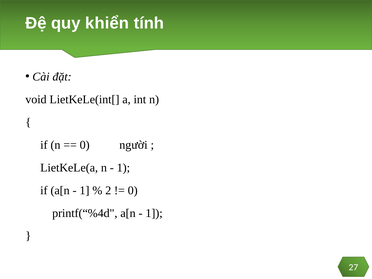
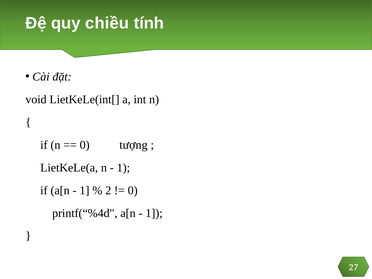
khiển: khiển -> chiều (107, 23)
người: người -> tượng (133, 145)
